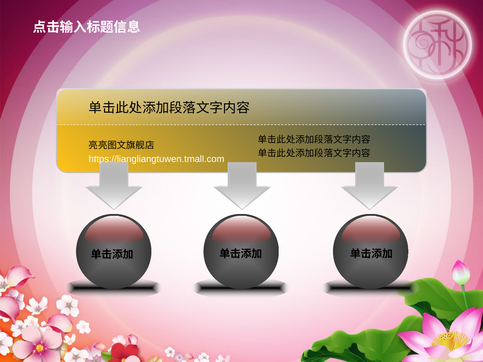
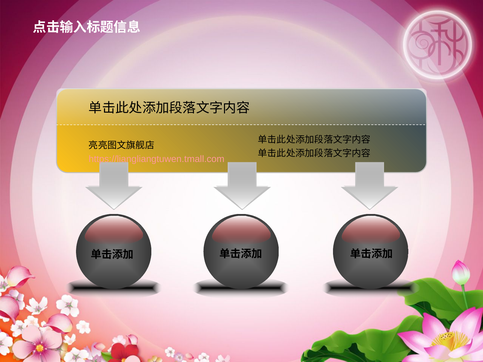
https://liangliangtuwen.tmall.com colour: white -> pink (157, 159)
